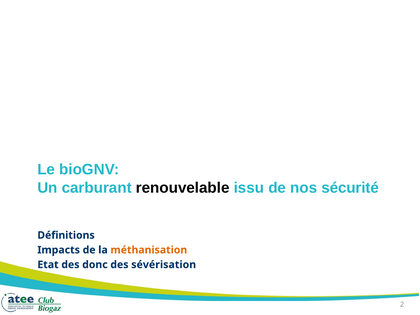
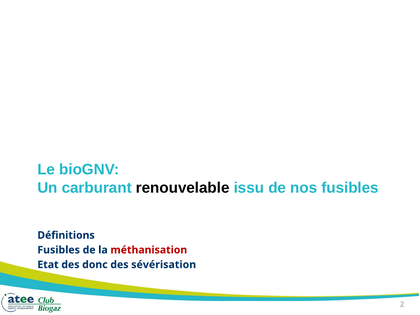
nos sécurité: sécurité -> fusibles (350, 188)
Impacts: Impacts -> Fusibles (59, 250)
méthanisation colour: orange -> red (149, 250)
